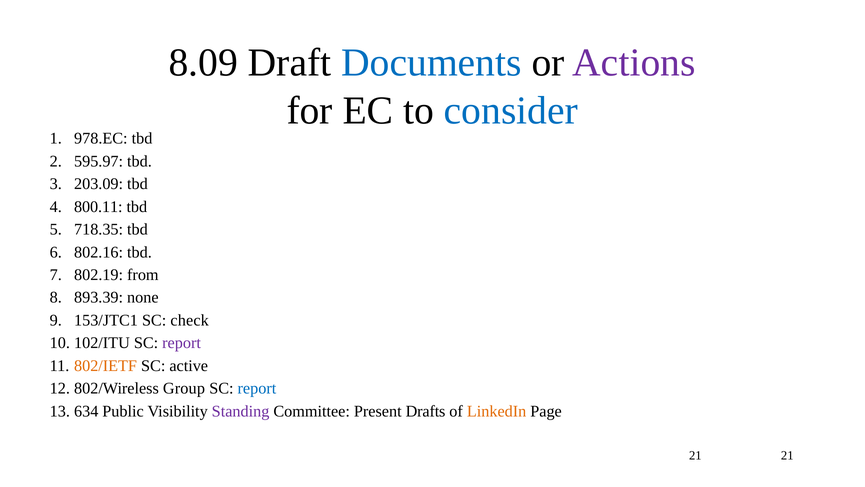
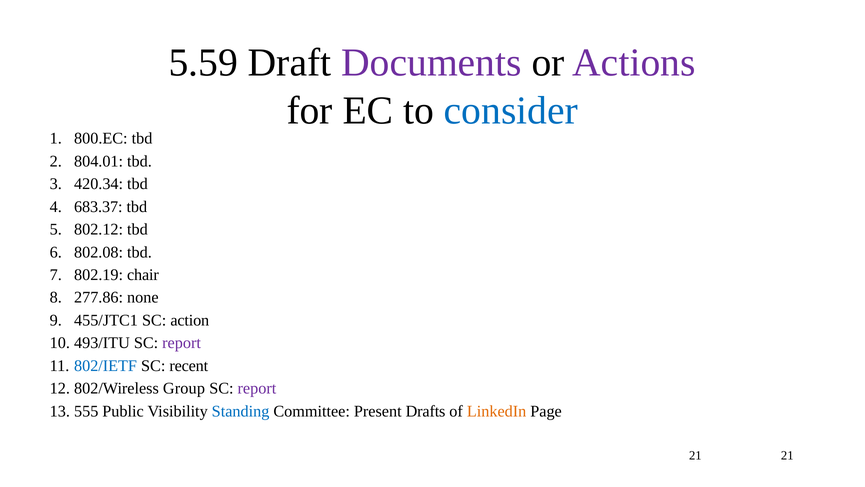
8.09: 8.09 -> 5.59 (203, 63)
Documents colour: blue -> purple (431, 63)
978.EC: 978.EC -> 800.EC (101, 138)
595.97: 595.97 -> 804.01 (99, 161)
203.09: 203.09 -> 420.34 (99, 184)
800.11: 800.11 -> 683.37 (98, 207)
718.35: 718.35 -> 802.12 (99, 229)
802.16: 802.16 -> 802.08 (99, 252)
from: from -> chair (143, 275)
893.39: 893.39 -> 277.86 (99, 297)
153/JTC1: 153/JTC1 -> 455/JTC1 (106, 320)
check: check -> action (190, 320)
102/ITU: 102/ITU -> 493/ITU (102, 343)
802/IETF colour: orange -> blue (106, 365)
active: active -> recent (189, 365)
report colour: blue -> purple (257, 388)
634: 634 -> 555 (86, 411)
Standing colour: purple -> blue (241, 411)
